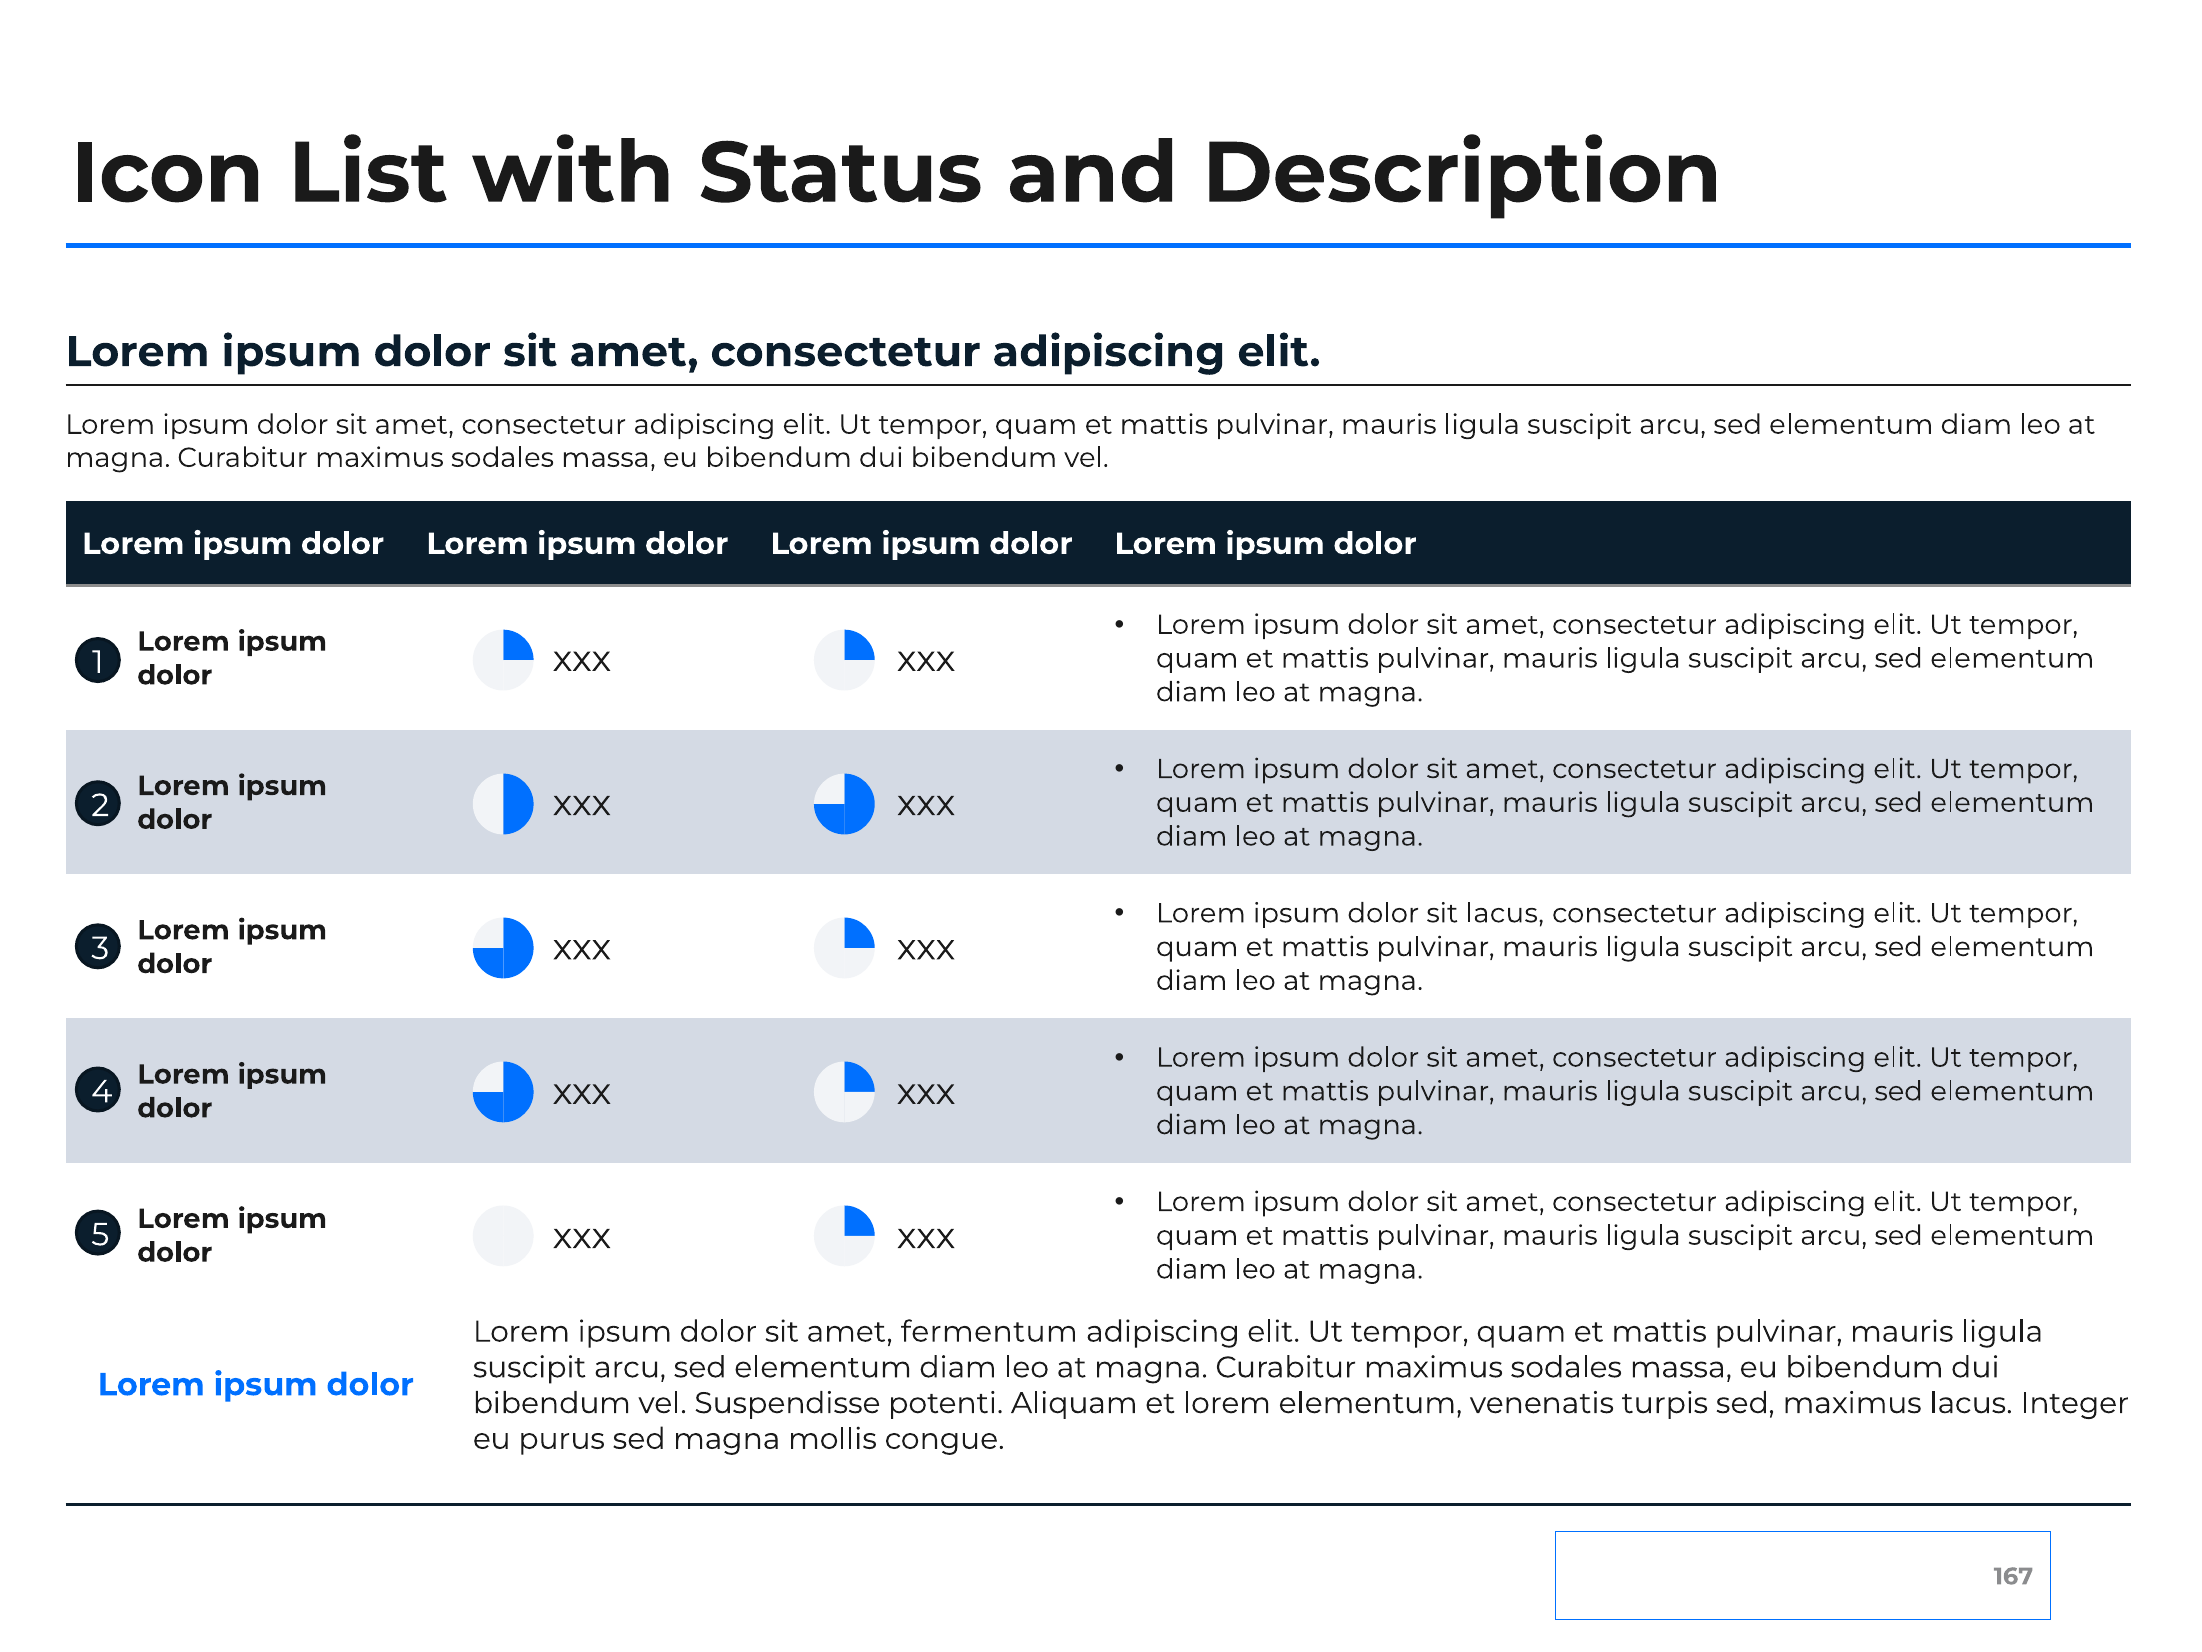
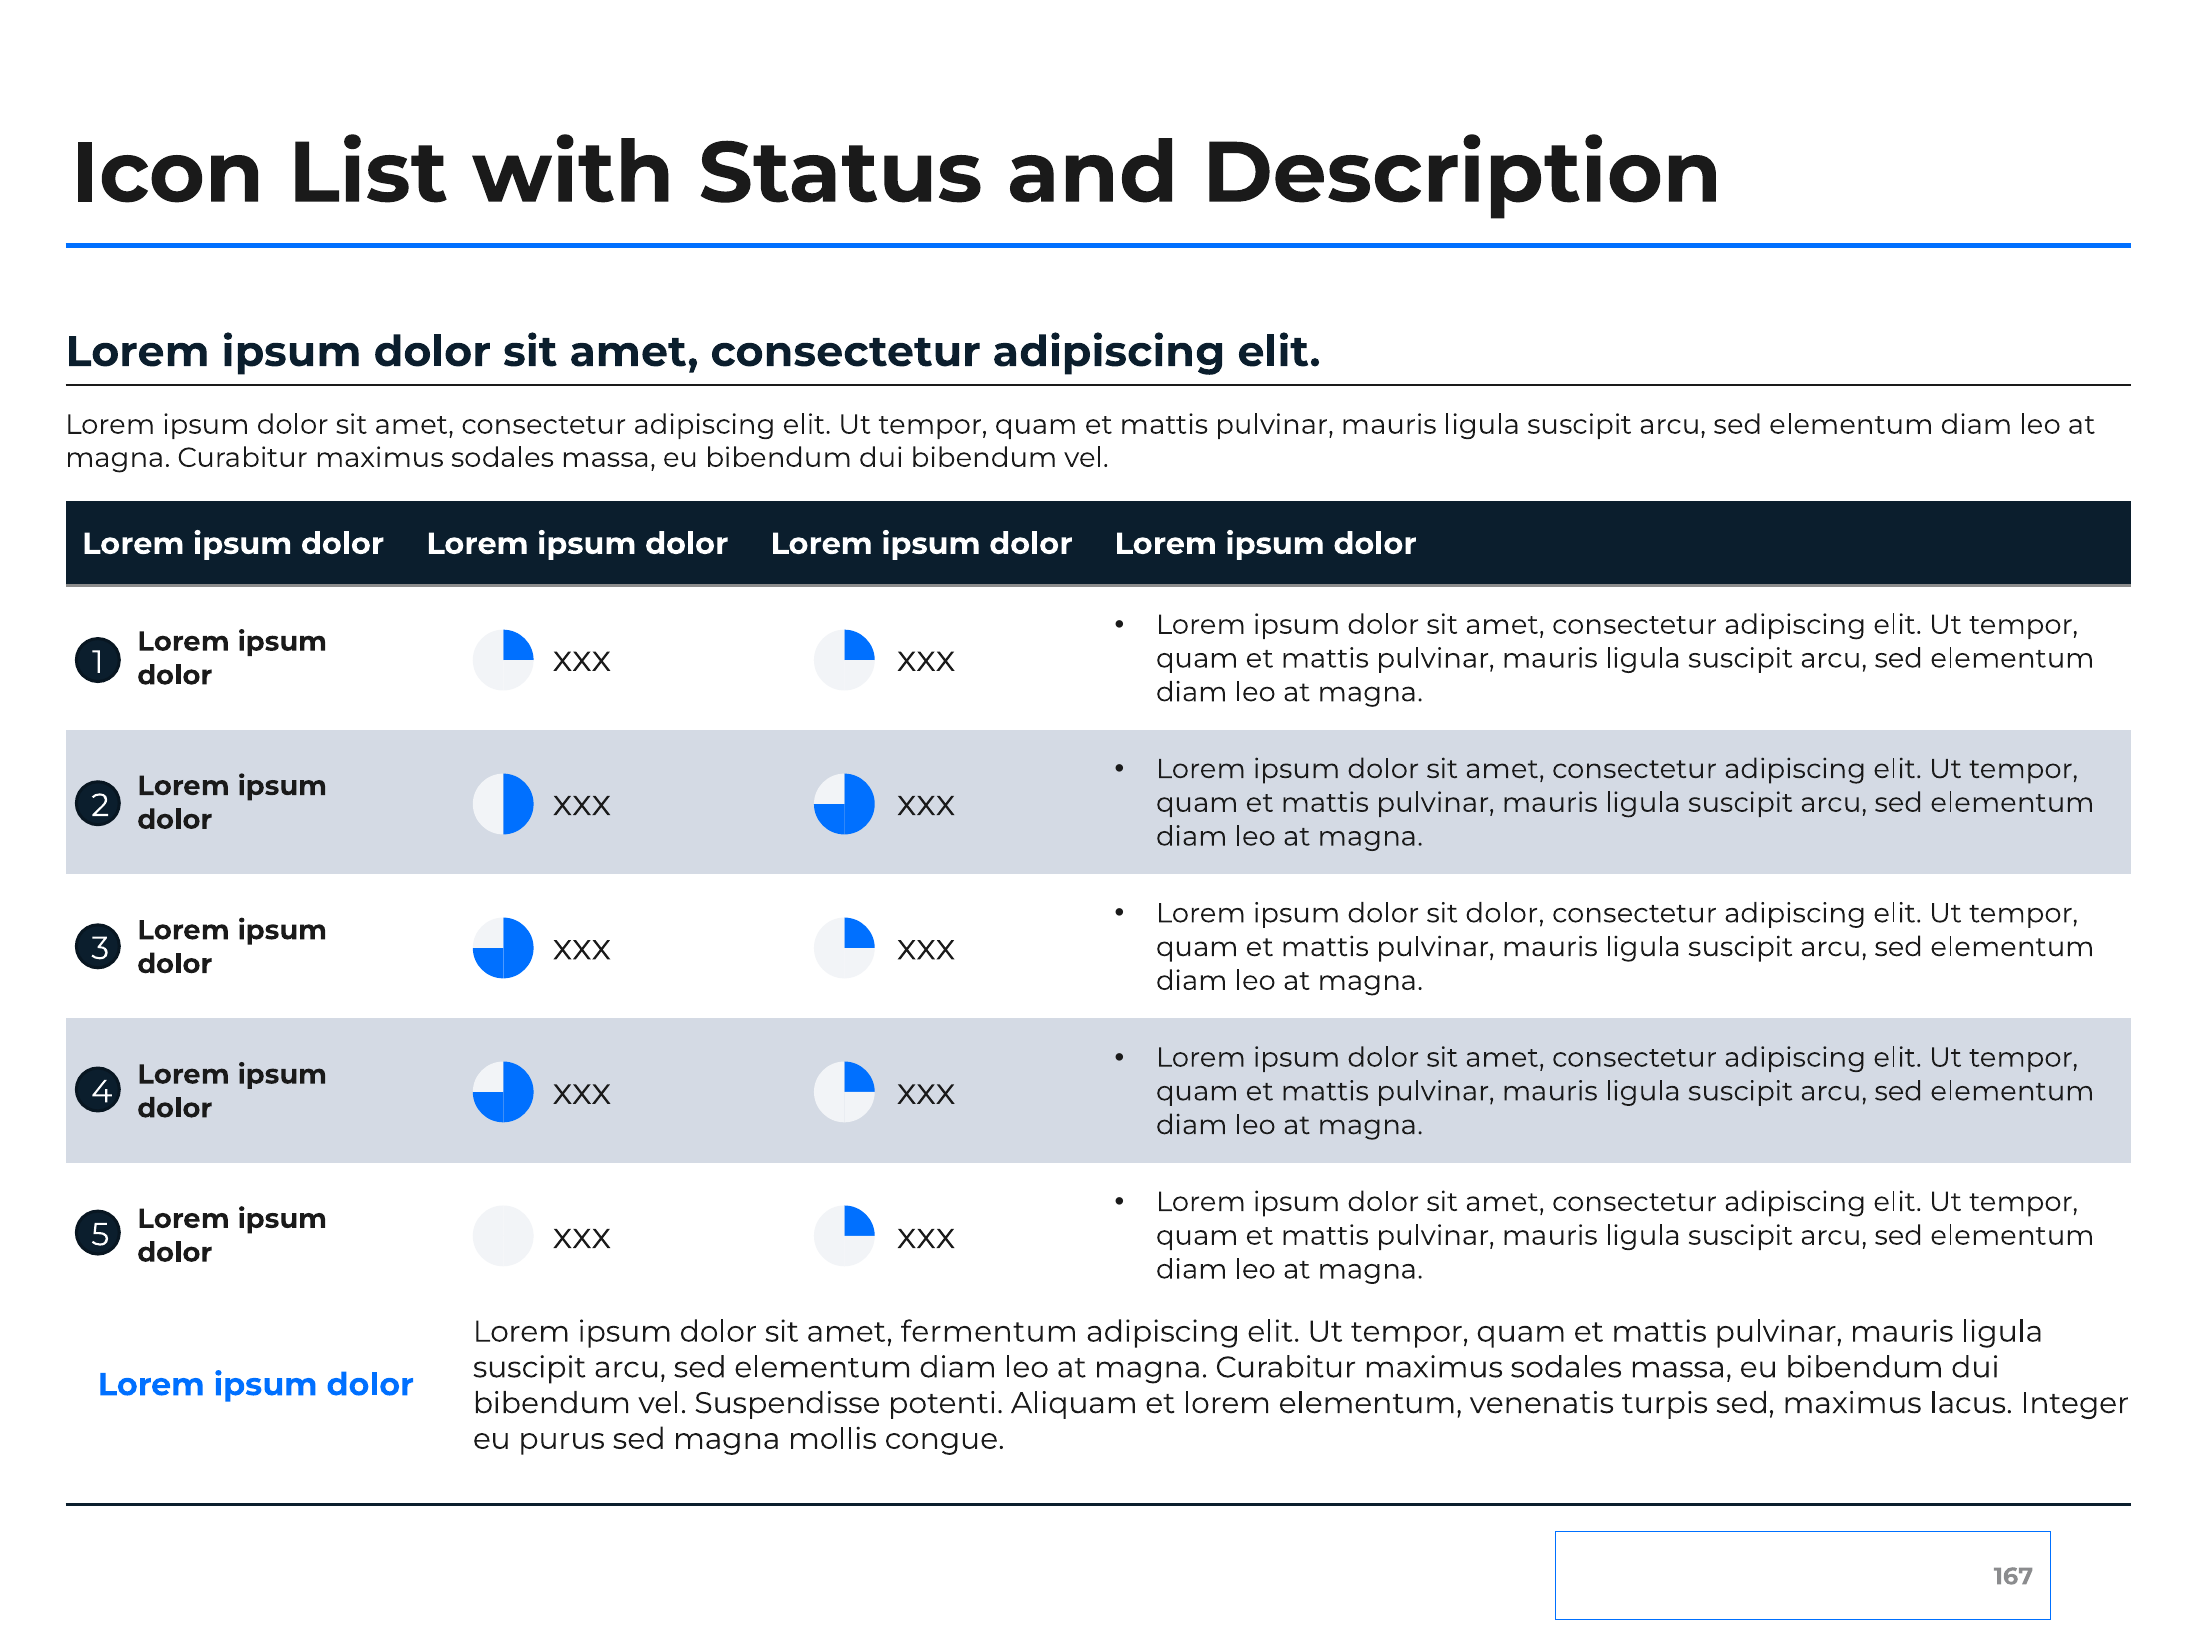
sit lacus: lacus -> dolor (1505, 913)
